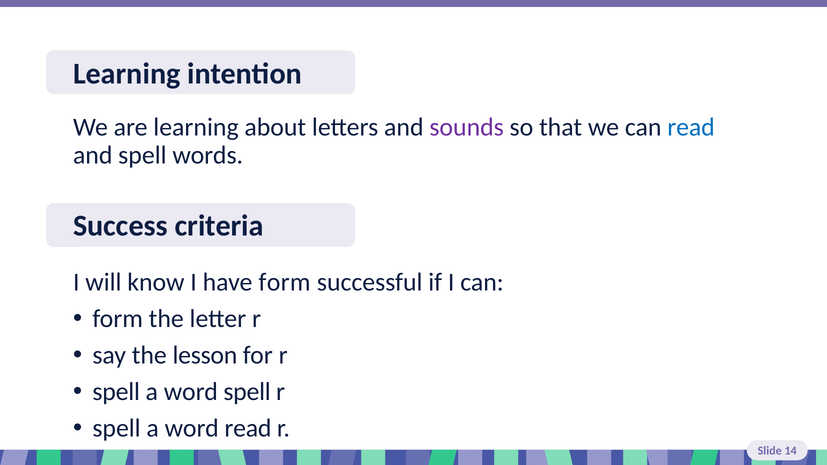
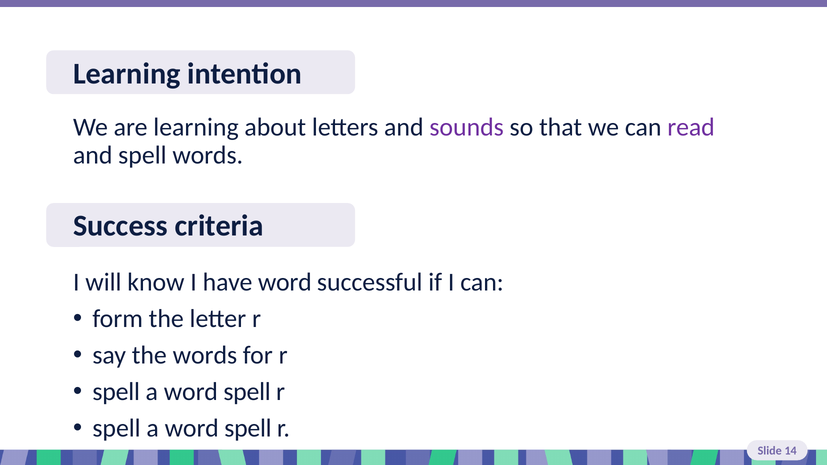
read colour: blue -> purple (691, 127)
have form: form -> word (285, 282)
the lesson: lesson -> words (205, 355)
read: read -> spell (248, 428)
